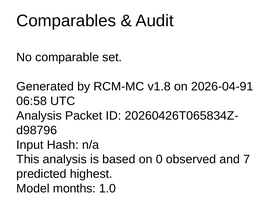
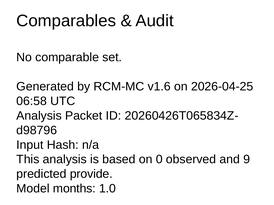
v1.8: v1.8 -> v1.6 (159, 87)
2026-04-91: 2026-04-91 -> 2026-04-25 (222, 87)
7: 7 -> 9 (247, 160)
highest: highest -> provide (91, 174)
